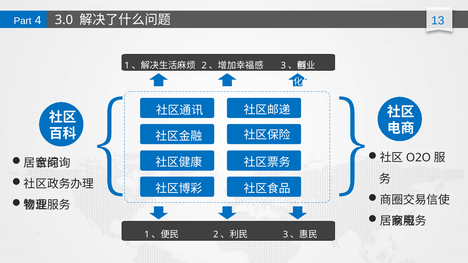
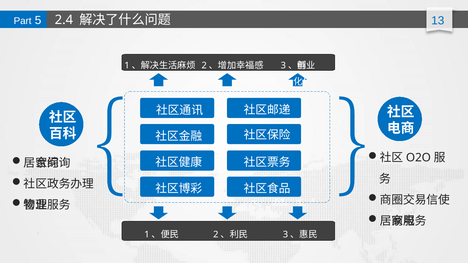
3.0: 3.0 -> 2.4 (64, 20)
4: 4 -> 5 (38, 20)
